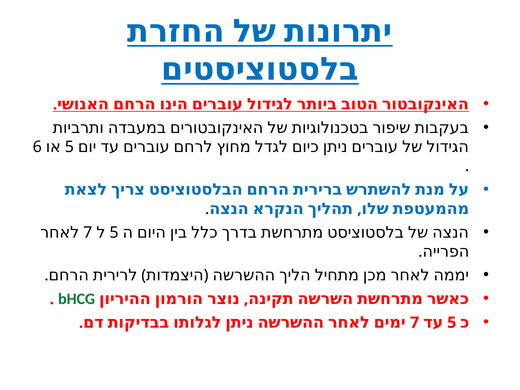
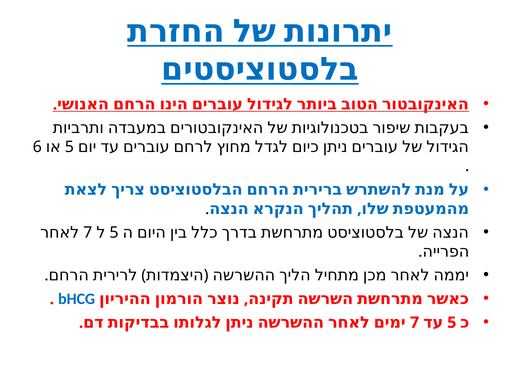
bHCG colour: green -> blue (77, 299)
